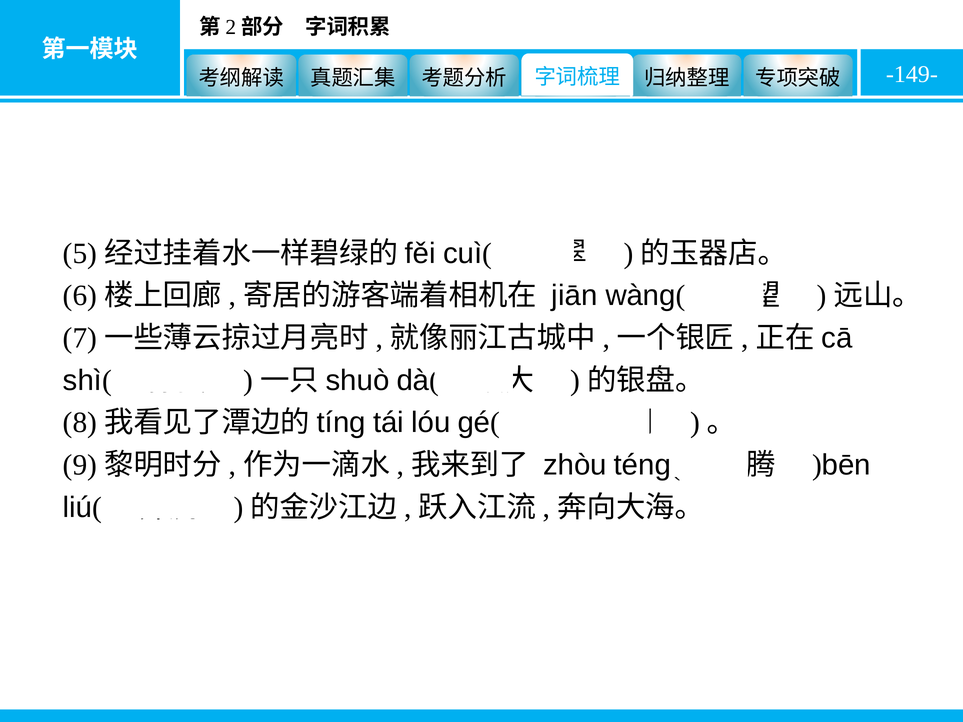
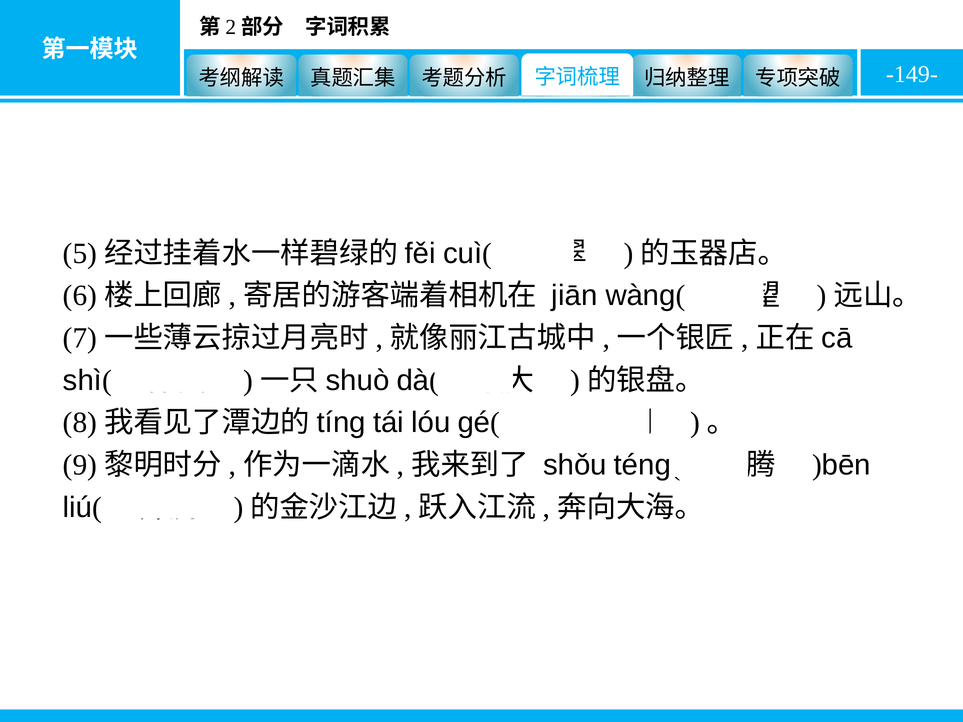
zhòu: zhòu -> shǒu (575, 465)
